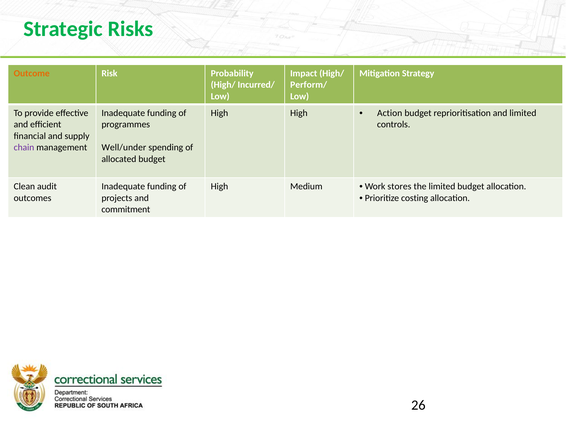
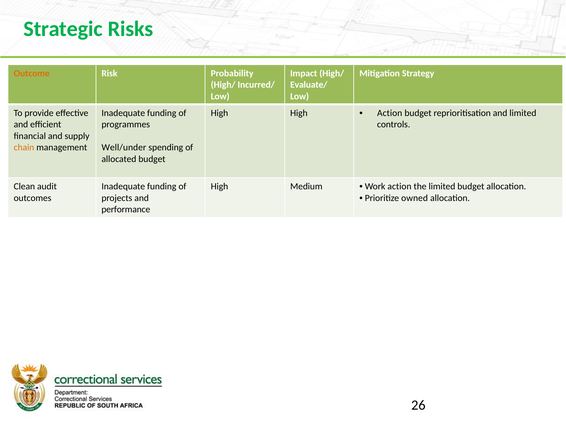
Perform/: Perform/ -> Evaluate/ (309, 85)
chain colour: purple -> orange (24, 148)
Work stores: stores -> action (399, 187)
costing: costing -> owned (415, 198)
commitment: commitment -> performance (126, 210)
